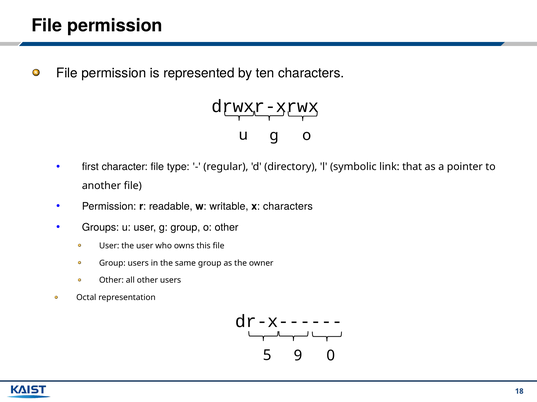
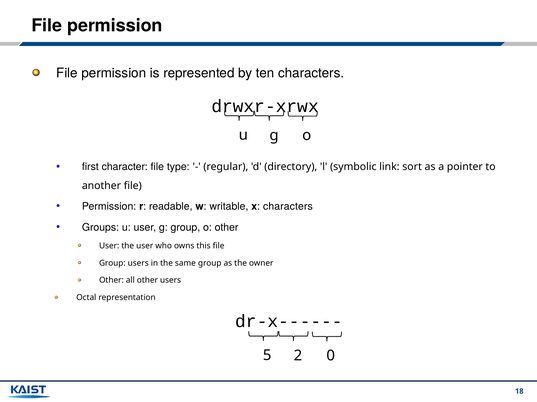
that: that -> sort (412, 167)
9: 9 -> 2 (298, 356)
